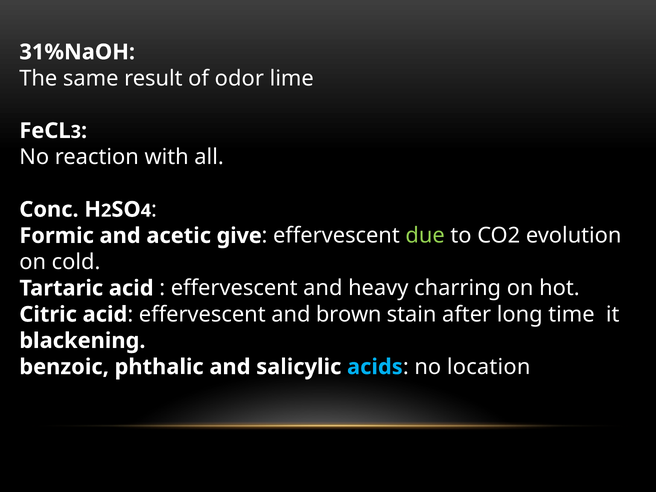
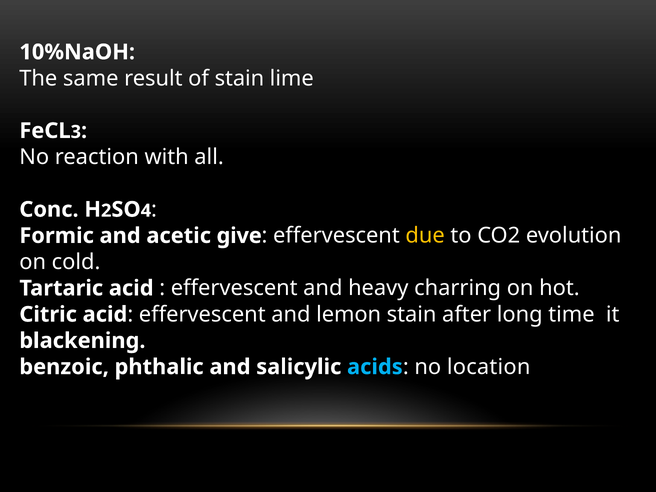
31%NaOH: 31%NaOH -> 10%NaOH (77, 52)
of odor: odor -> stain (239, 78)
due colour: light green -> yellow (425, 236)
brown: brown -> lemon (349, 314)
